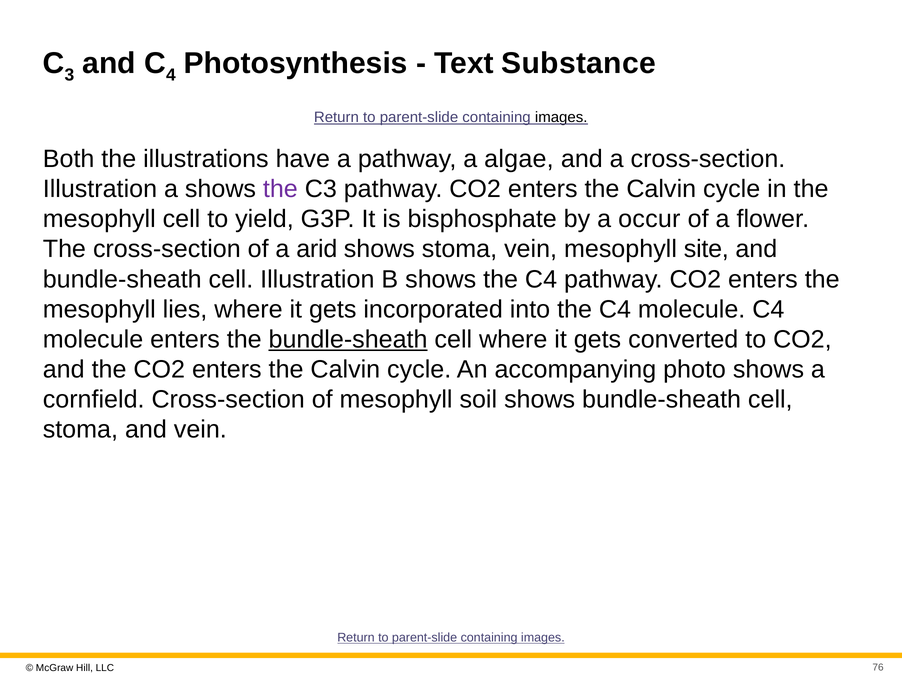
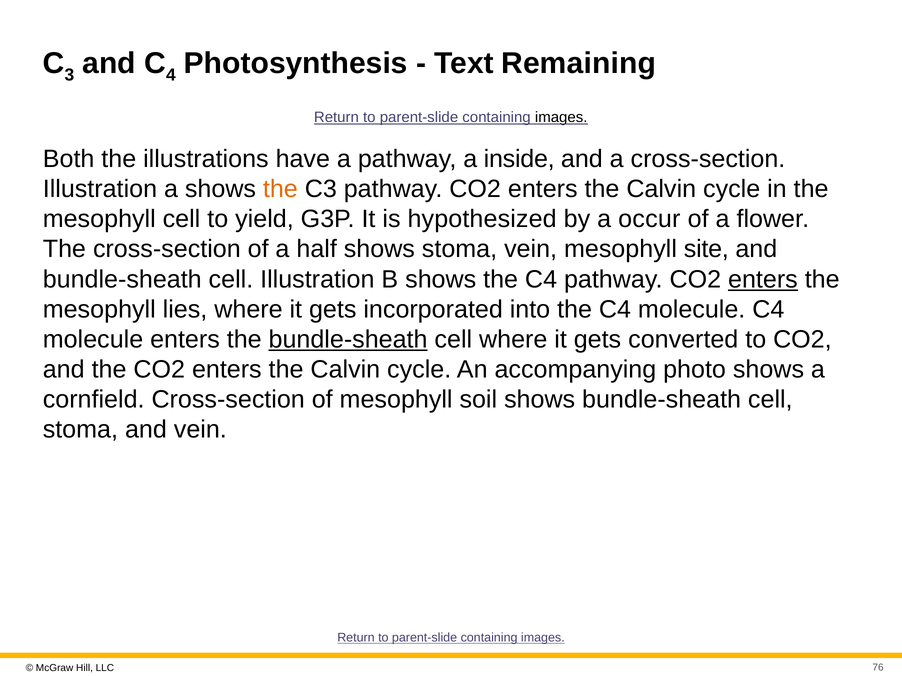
Substance: Substance -> Remaining (579, 63)
algae: algae -> inside (519, 159)
the colour: purple -> orange (280, 189)
bisphosphate: bisphosphate -> hypothesized (482, 219)
arid: arid -> half (317, 249)
enters underline: none -> present (763, 279)
